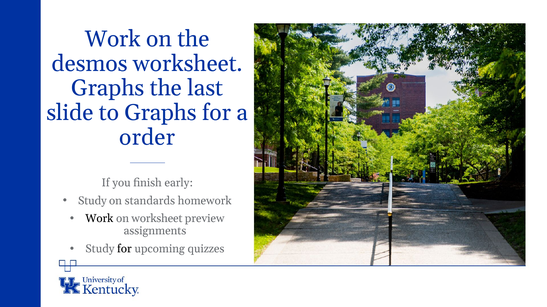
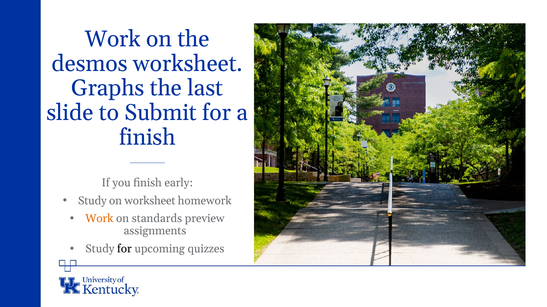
to Graphs: Graphs -> Submit (161, 113)
order: order -> finish (147, 138)
on standards: standards -> worksheet (150, 201)
Work colour: black -> orange (99, 219)
on worksheet: worksheet -> standards (157, 219)
